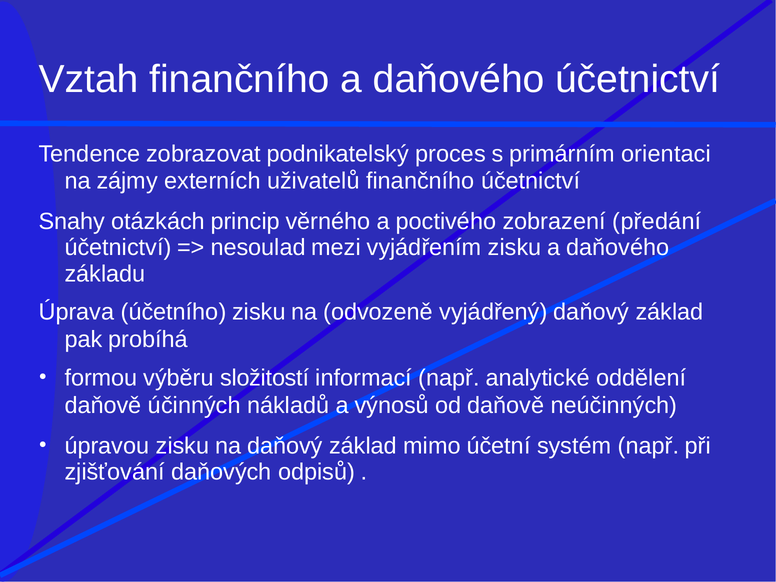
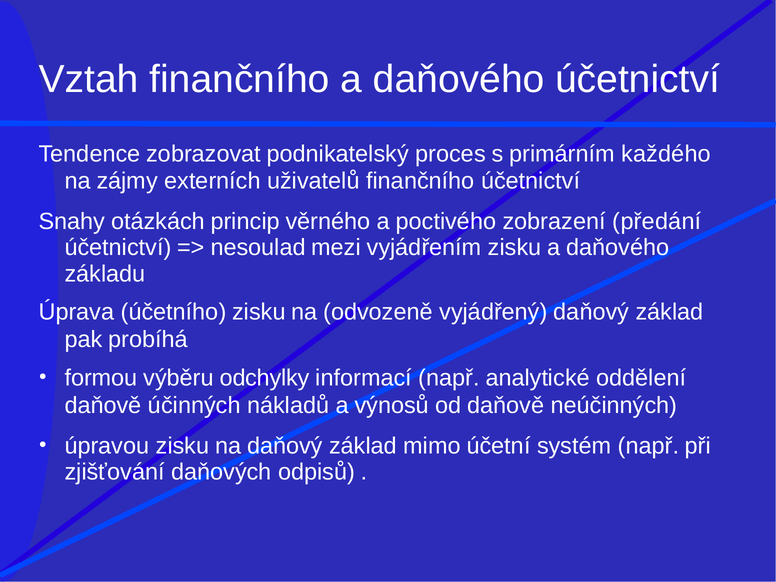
orientaci: orientaci -> každého (666, 154)
složitostí: složitostí -> odchylky (265, 378)
